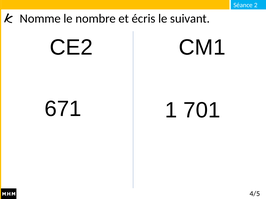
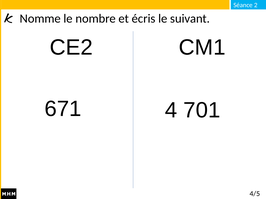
1: 1 -> 4 (171, 110)
